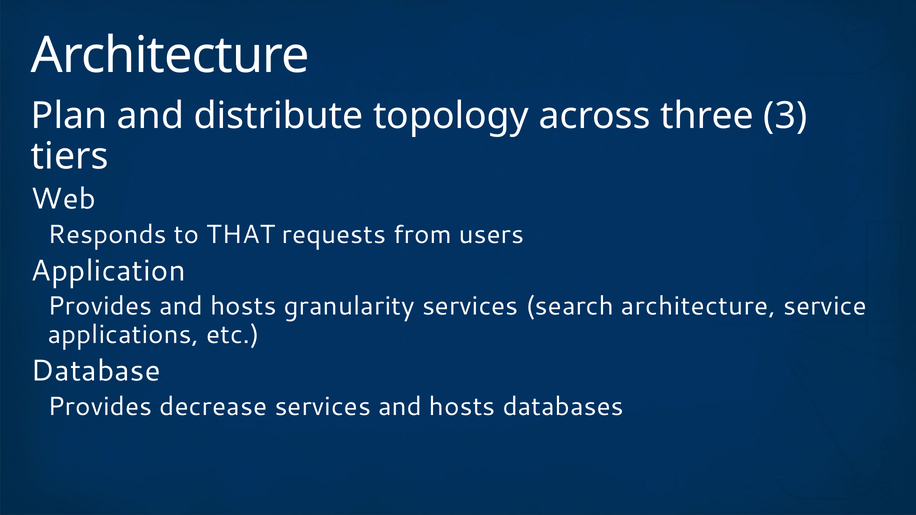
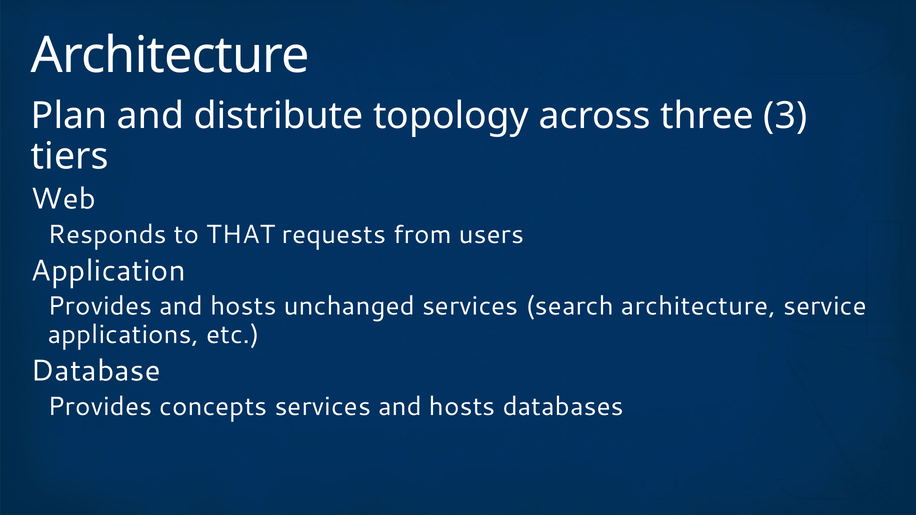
granularity: granularity -> unchanged (349, 306)
decrease: decrease -> concepts (213, 407)
